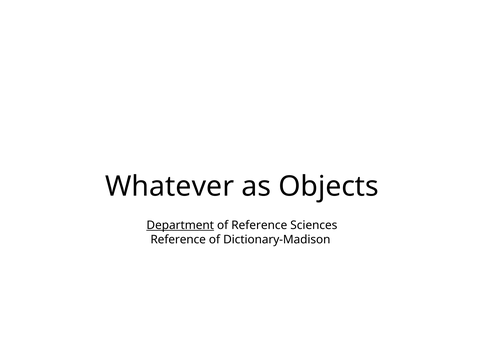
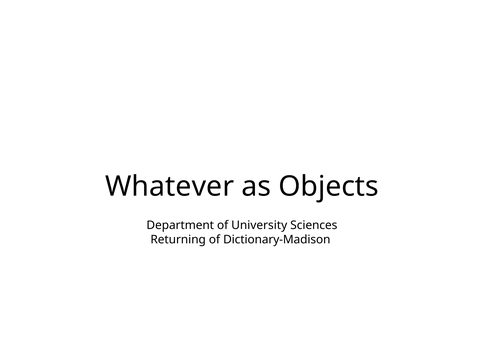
Department underline: present -> none (180, 225)
of Reference: Reference -> University (259, 225)
Reference: Reference -> Returning (178, 240)
